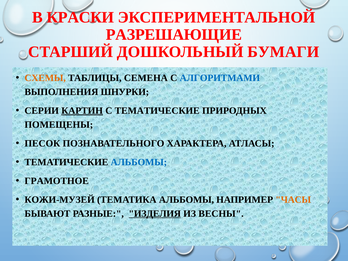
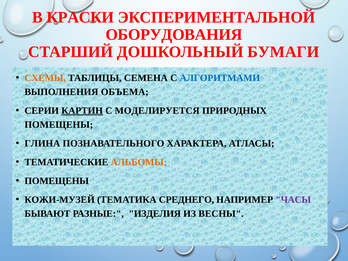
РАЗРЕШАЮЩИЕ: РАЗРЕШАЮЩИЕ -> ОБОРУДОВАНИЯ (174, 35)
ШНУРКИ: ШНУРКИ -> ОБЪЕМА (125, 92)
С ТЕМАТИЧЕСКИЕ: ТЕМАТИЧЕСКИЕ -> МОДЕЛИРУЕТСЯ (157, 111)
ПЕСОК: ПЕСОК -> ГЛИНА (42, 143)
АЛЬБОМЫ colour: blue -> orange (139, 162)
ГРАМОТНОЕ: ГРАМОТНОЕ -> ПОМЕЩЕНЫ (57, 181)
ТЕМАТИКА АЛЬБОМЫ: АЛЬБОМЫ -> СРЕДНЕГО (186, 200)
ЧАСЫ colour: orange -> purple (293, 200)
ИЗДЕЛИЯ underline: present -> none (155, 214)
